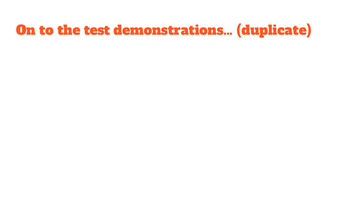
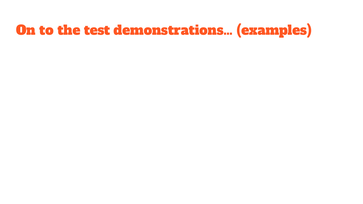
duplicate: duplicate -> examples (274, 31)
